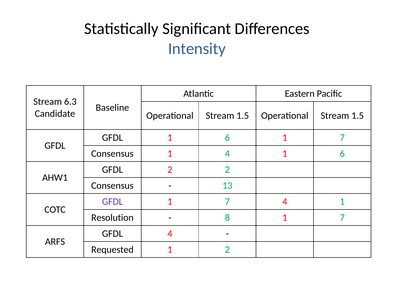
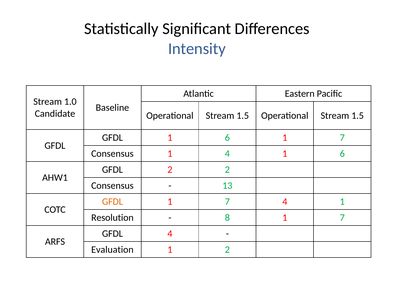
6.3: 6.3 -> 1.0 (70, 101)
GFDL colour: purple -> orange (112, 201)
Requested: Requested -> Evaluation (112, 249)
